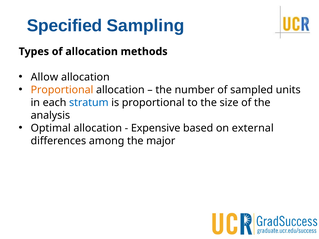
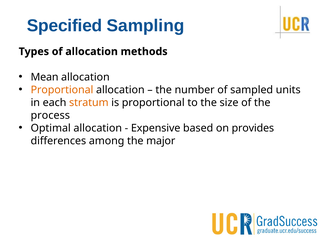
Allow: Allow -> Mean (45, 77)
stratum colour: blue -> orange (89, 103)
analysis: analysis -> process (50, 115)
external: external -> provides (253, 128)
